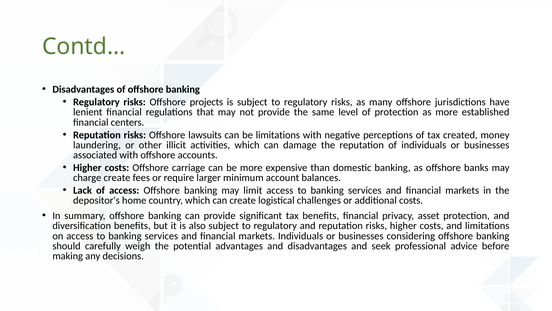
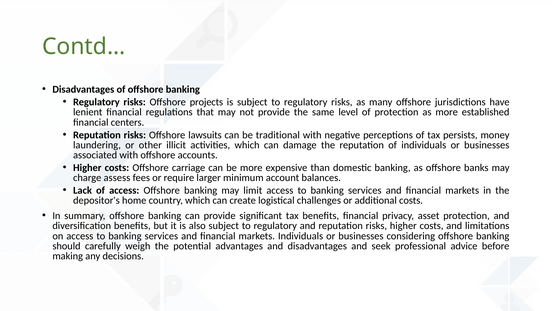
be limitations: limitations -> traditional (278, 135)
created: created -> persists (460, 135)
charge create: create -> assess (117, 178)
